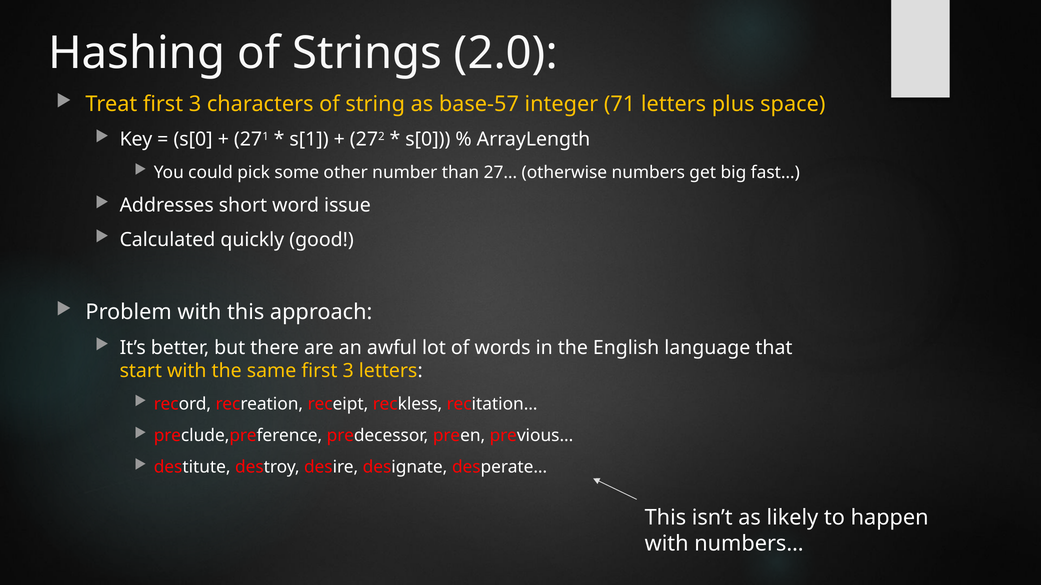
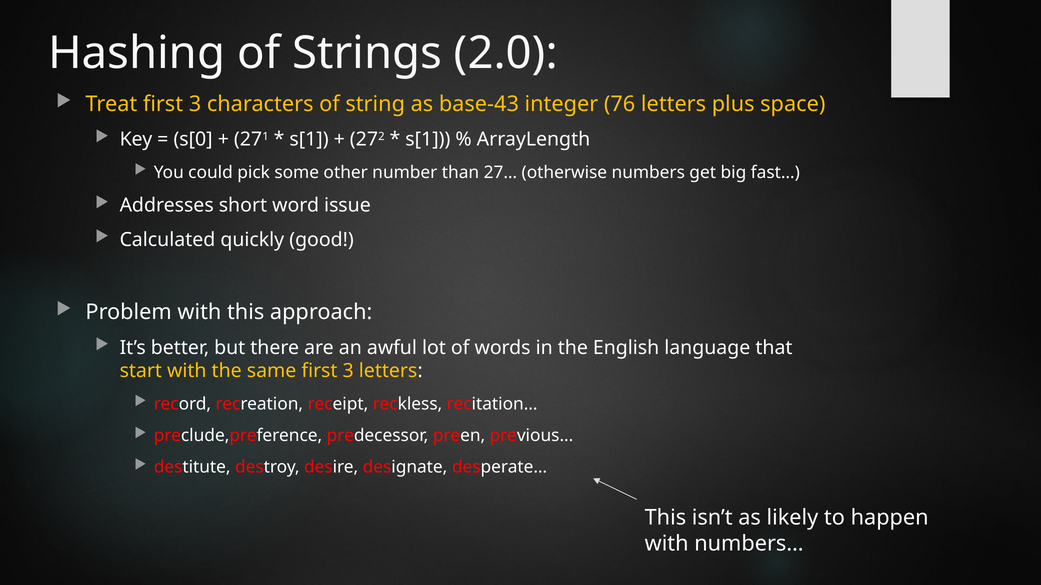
base-57: base-57 -> base-43 (479, 104)
71: 71 -> 76 (620, 104)
s[0: s[0 -> s[1 (428, 140)
